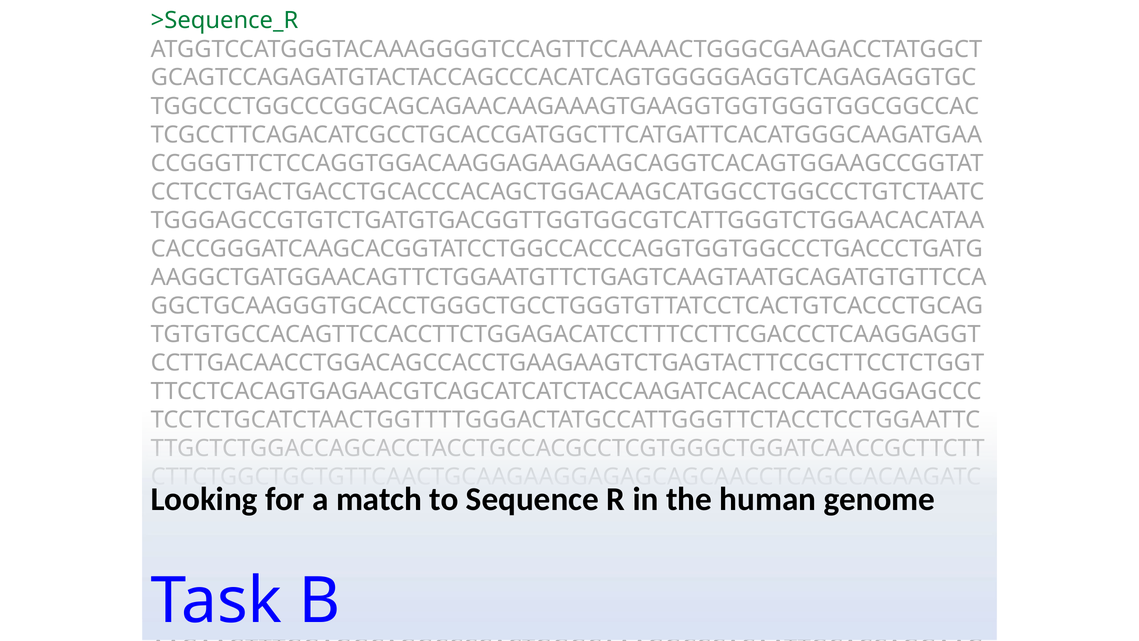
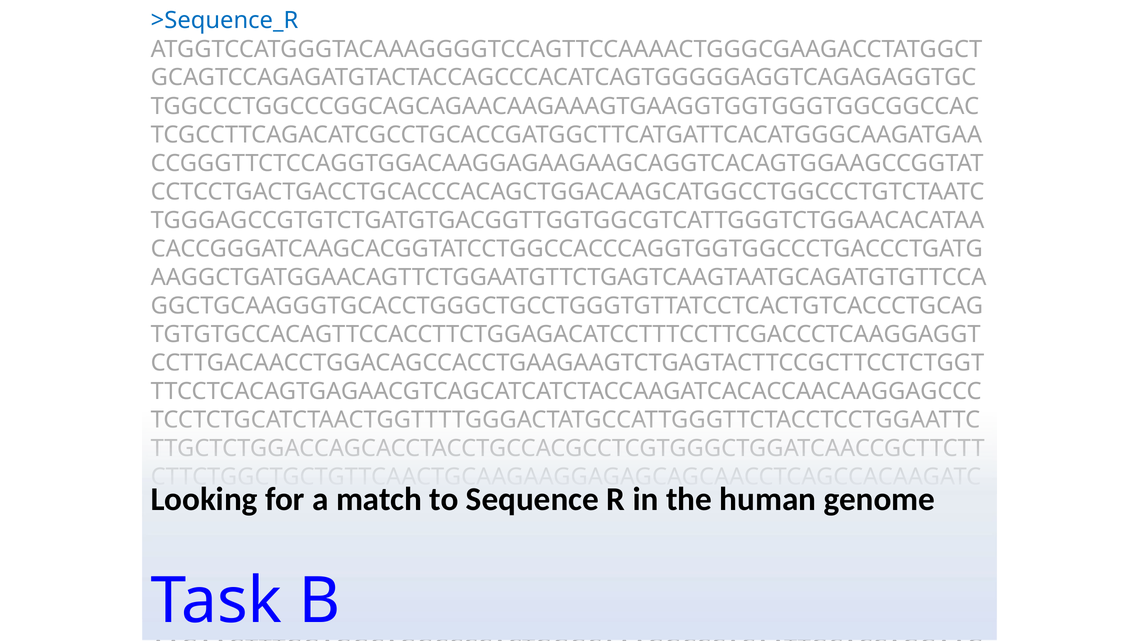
>Sequence_R colour: green -> blue (225, 21)
